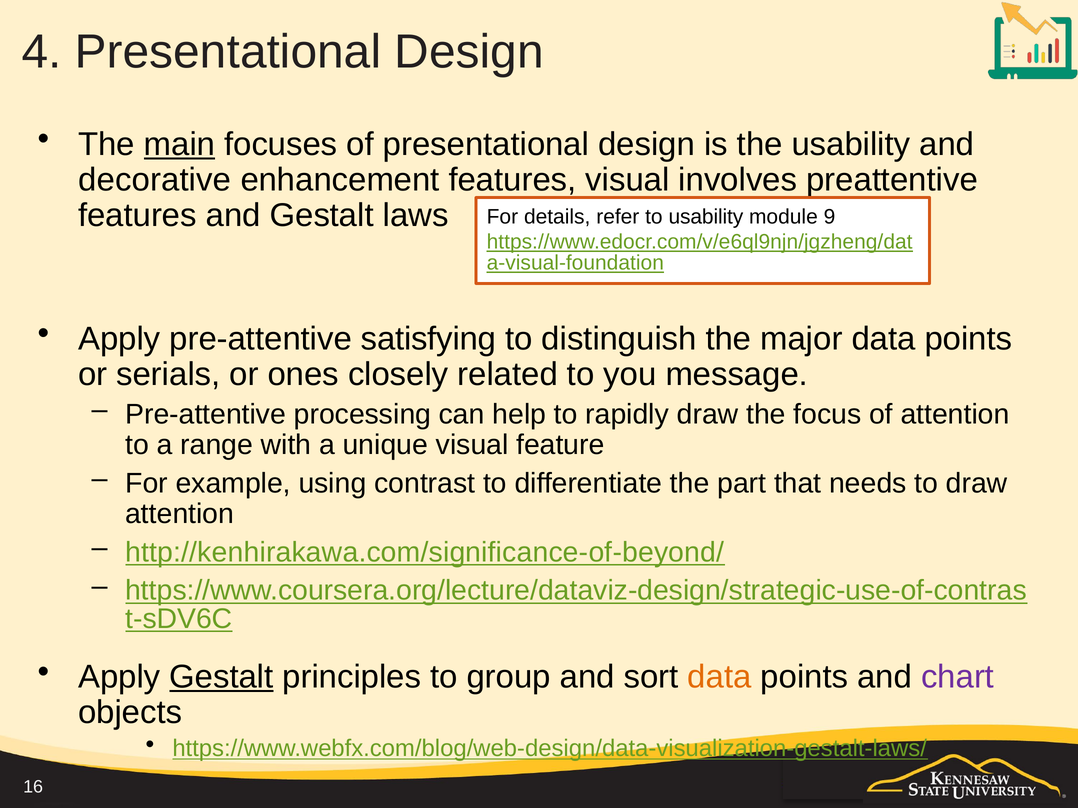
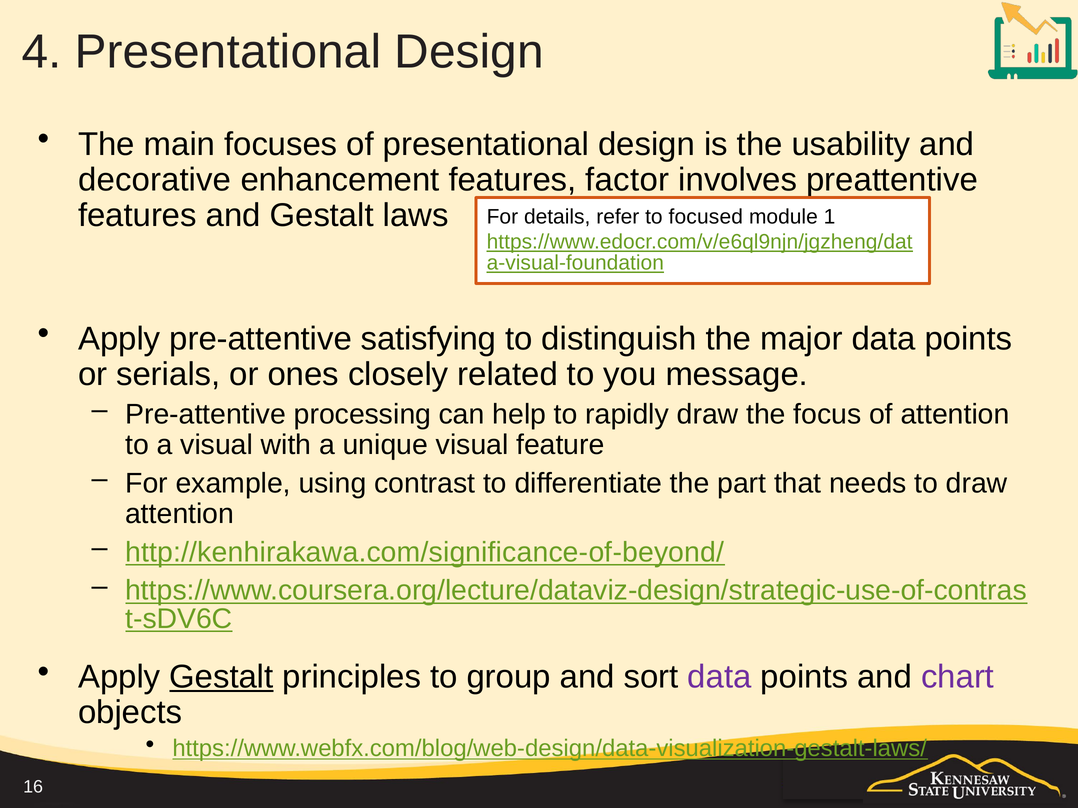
main underline: present -> none (180, 144)
features visual: visual -> factor (627, 180)
to usability: usability -> focused (706, 217)
9: 9 -> 1 (830, 217)
a range: range -> visual (217, 445)
data colour: orange -> purple (719, 677)
